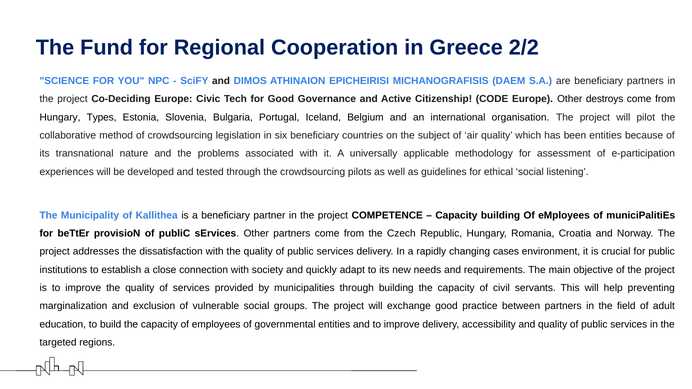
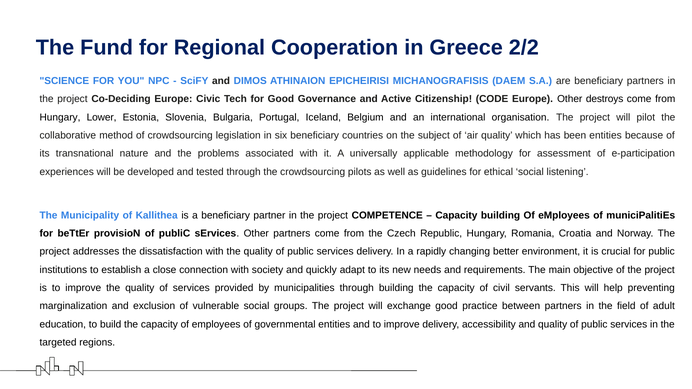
Types: Types -> Lower (102, 117)
changing cases: cases -> better (506, 252)
